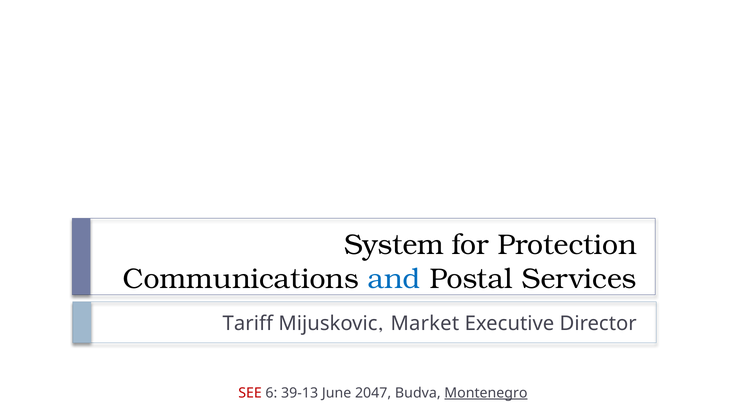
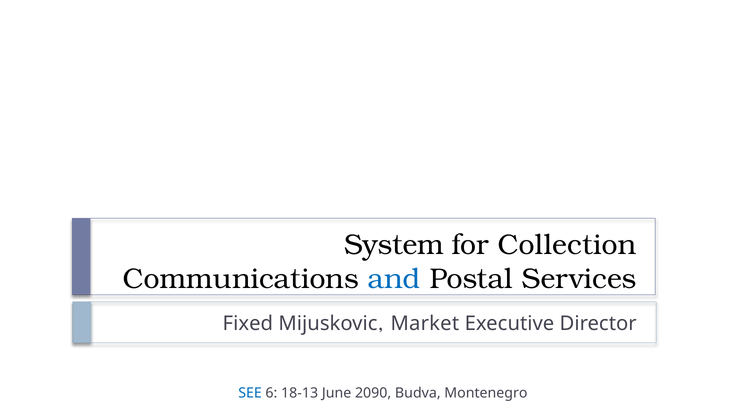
Protection: Protection -> Collection (567, 245)
Tariff: Tariff -> Fixed (248, 324)
SEE colour: red -> blue (250, 393)
39-13: 39-13 -> 18-13 (300, 393)
2047: 2047 -> 2090 (373, 393)
Montenegro underline: present -> none (486, 393)
